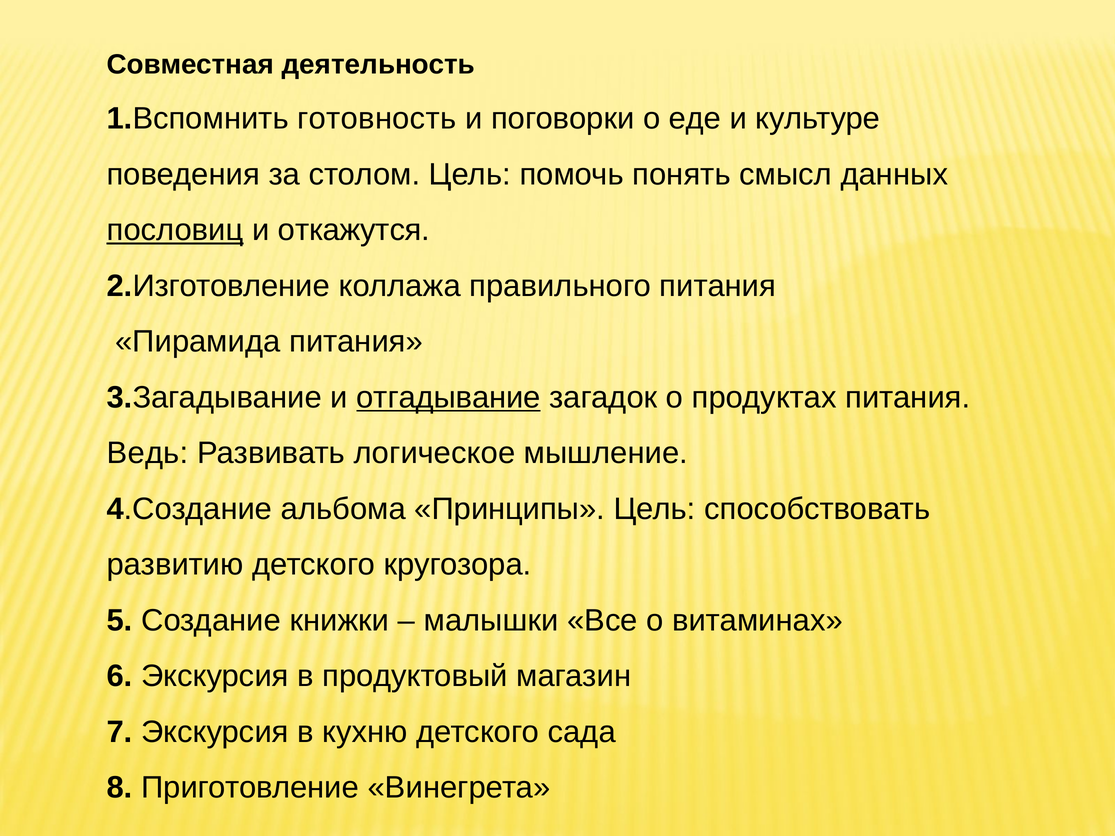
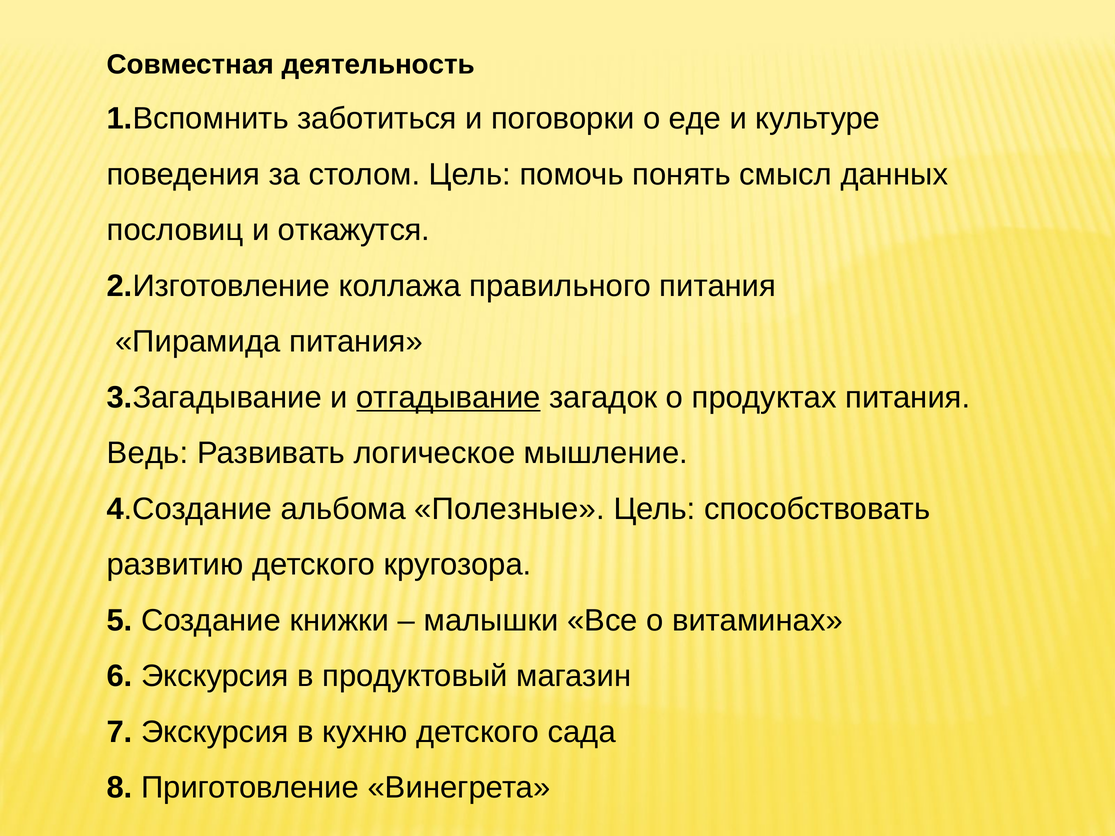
готовность: готовность -> заботиться (377, 119)
пословиц underline: present -> none (175, 230)
Принципы: Принципы -> Полезные (510, 509)
